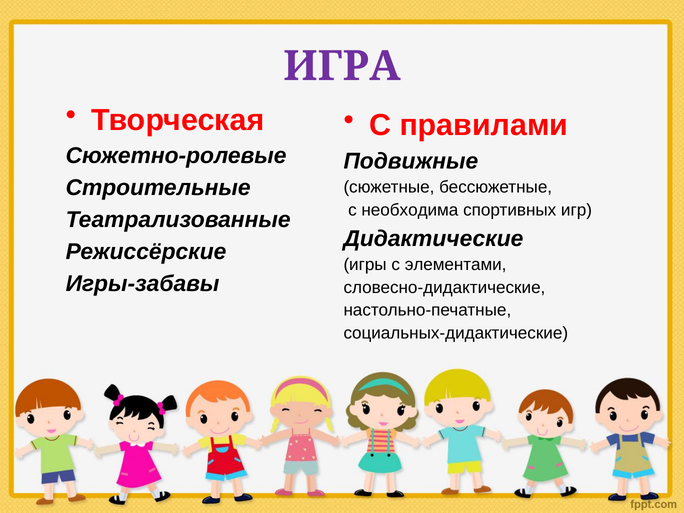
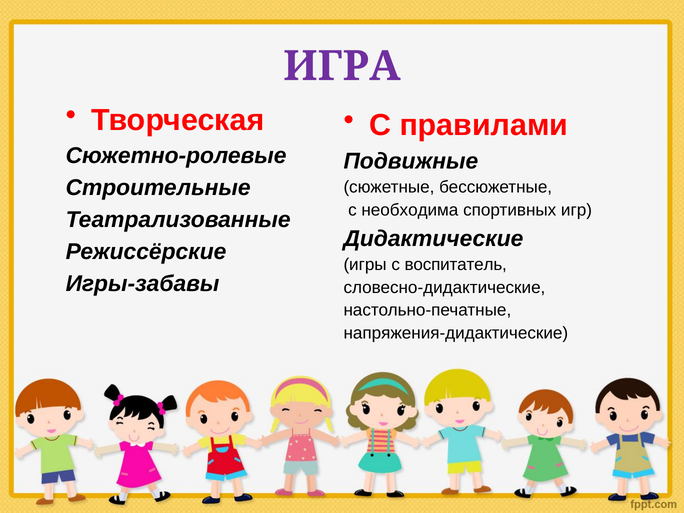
элементами: элементами -> воспитатель (456, 265)
социальных-дидактические: социальных-дидактические -> напряжения-дидактические (456, 333)
